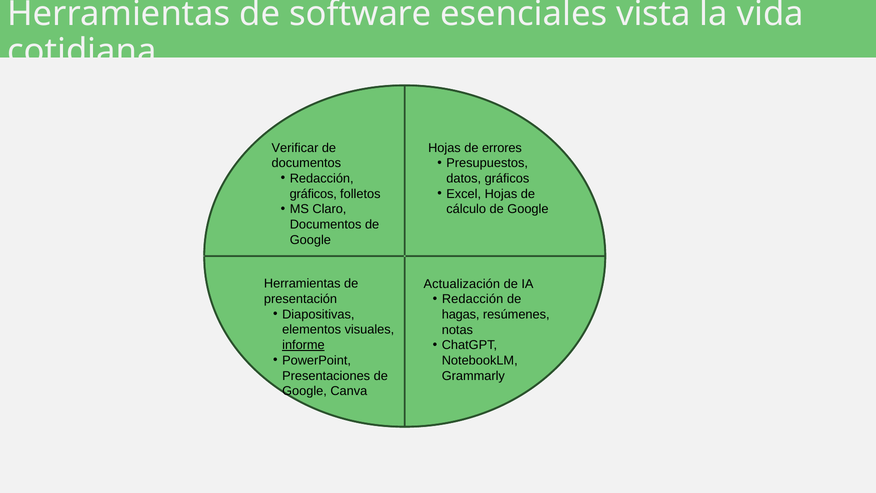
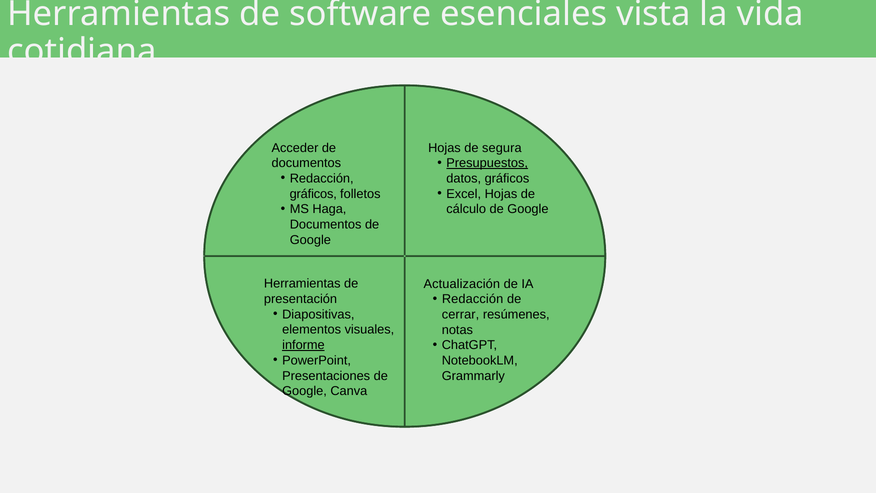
Verificar: Verificar -> Acceder (295, 148)
errores: errores -> segura (502, 148)
Presupuestos underline: none -> present (487, 163)
Claro: Claro -> Haga (329, 209)
hagas: hagas -> cerrar (461, 314)
